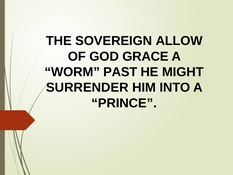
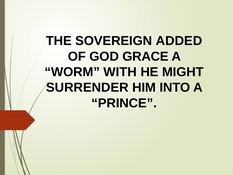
ALLOW: ALLOW -> ADDED (179, 41)
PAST: PAST -> WITH (120, 72)
